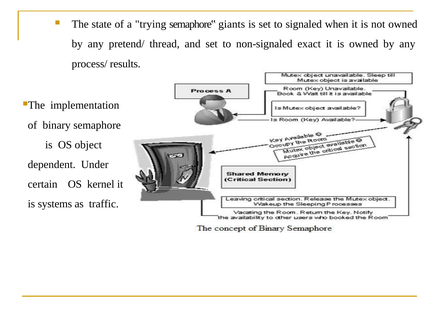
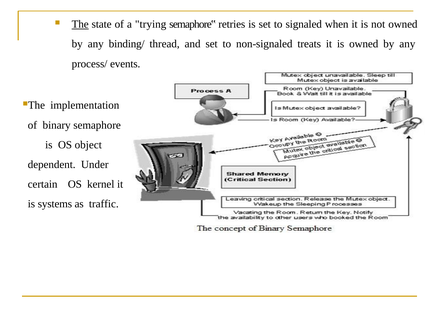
The underline: none -> present (80, 24)
giants: giants -> retries (232, 24)
pretend/: pretend/ -> binding/ (127, 44)
exact: exact -> treats (309, 44)
results: results -> events (125, 64)
